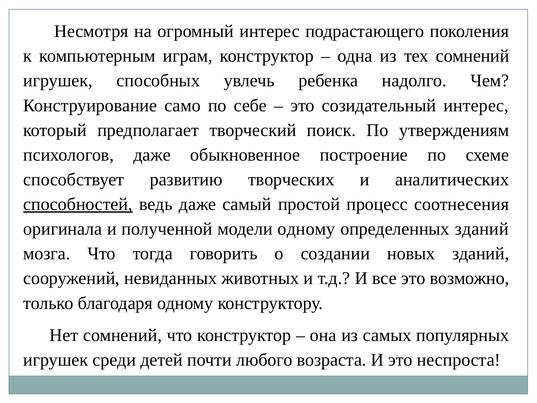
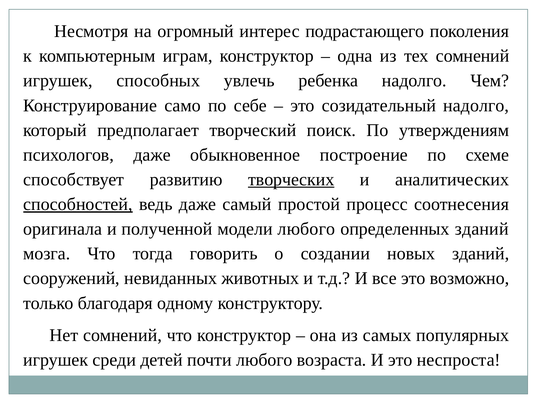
созидательный интерес: интерес -> надолго (476, 105)
творческих underline: none -> present (291, 179)
модели одному: одному -> любого (306, 229)
